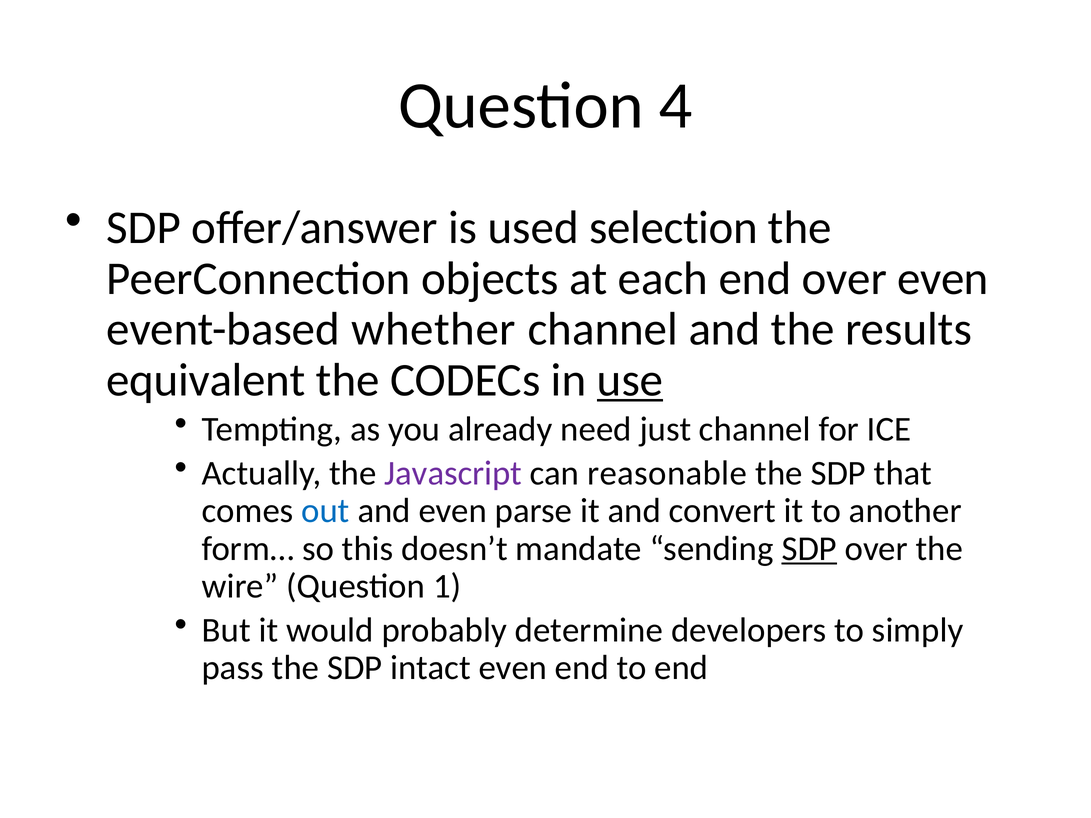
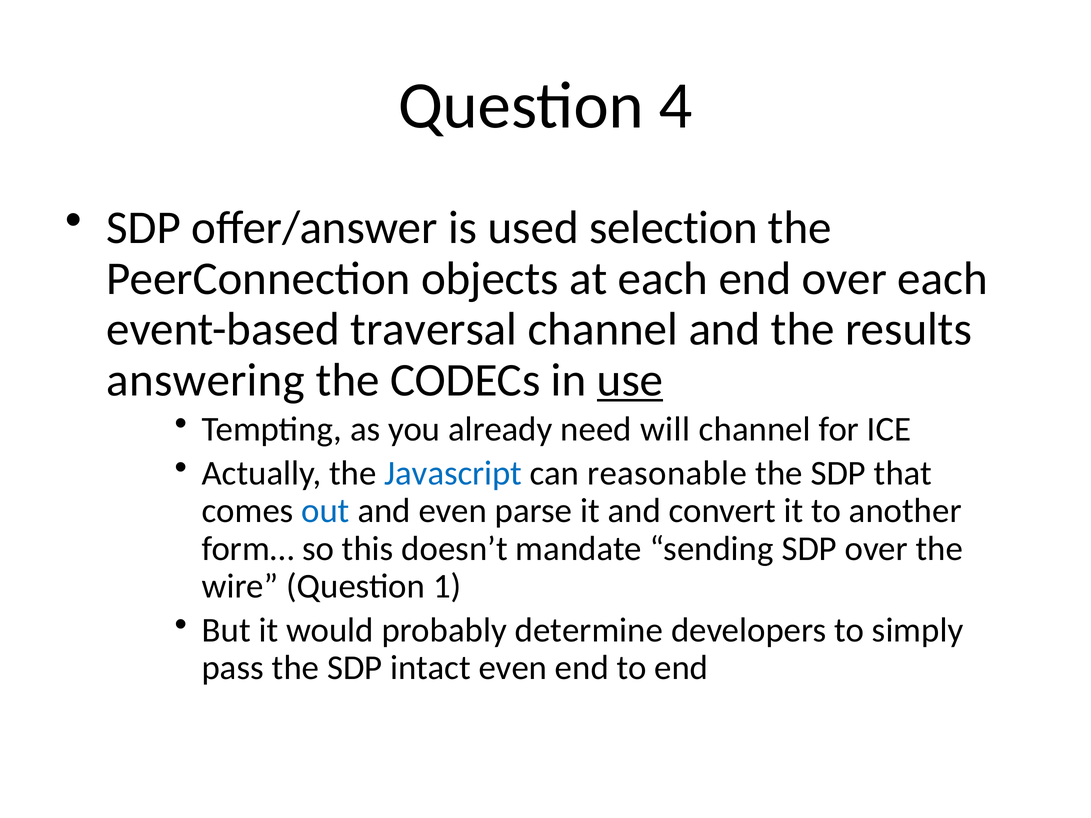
over even: even -> each (943, 279)
whether: whether -> traversal (434, 329)
equivalent: equivalent -> answering (206, 380)
just: just -> will (665, 429)
Javascript colour: purple -> blue (453, 473)
SDP underline: present -> none (809, 549)
